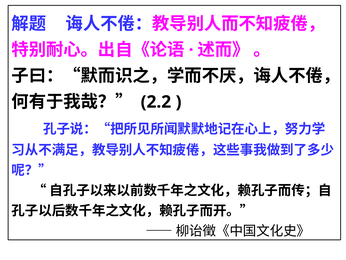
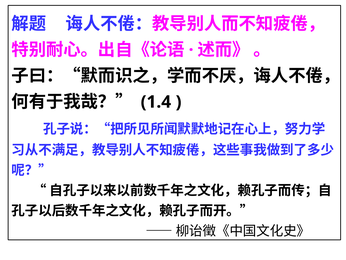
2.2: 2.2 -> 1.4 (156, 102)
